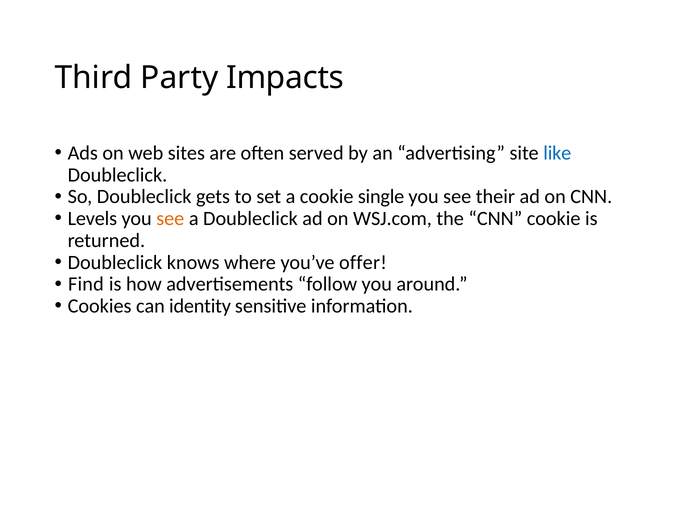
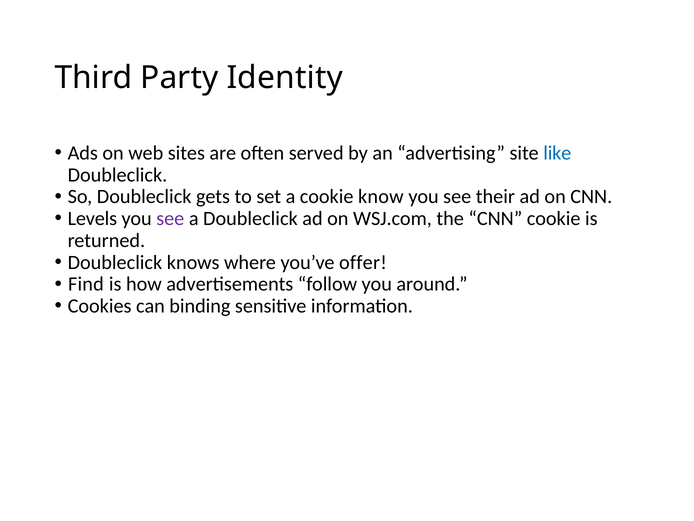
Impacts: Impacts -> Identity (285, 78)
single: single -> know (381, 197)
see colour: orange -> purple (170, 218)
identity: identity -> binding (200, 306)
